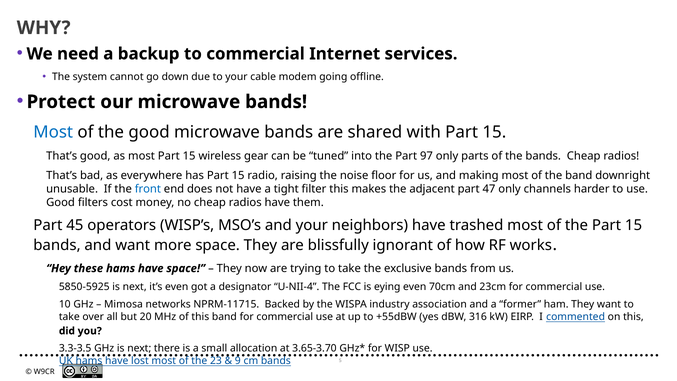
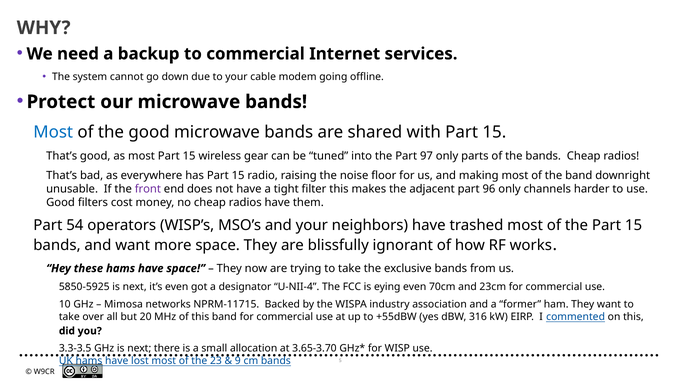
front colour: blue -> purple (148, 189)
47: 47 -> 96 (489, 189)
45: 45 -> 54 (75, 225)
